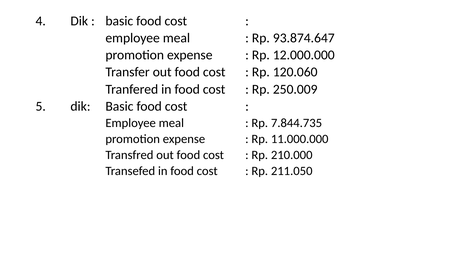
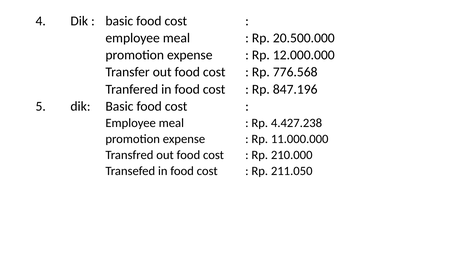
93.874.647: 93.874.647 -> 20.500.000 (304, 38)
120.060: 120.060 -> 776.568 (295, 72)
250.009: 250.009 -> 847.196 (295, 89)
7.844.735: 7.844.735 -> 4.427.238 (297, 123)
